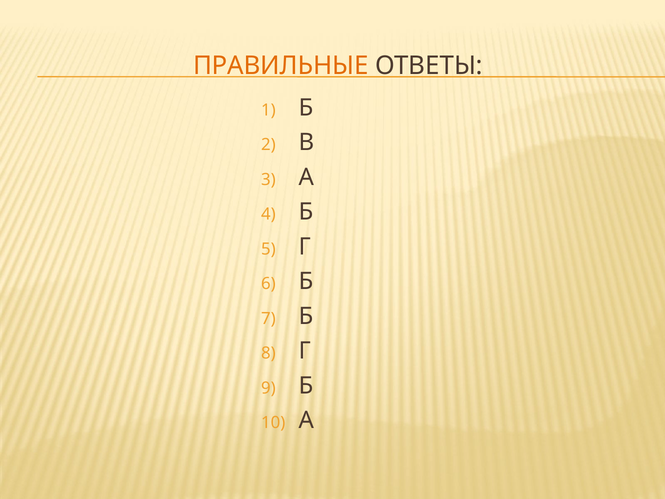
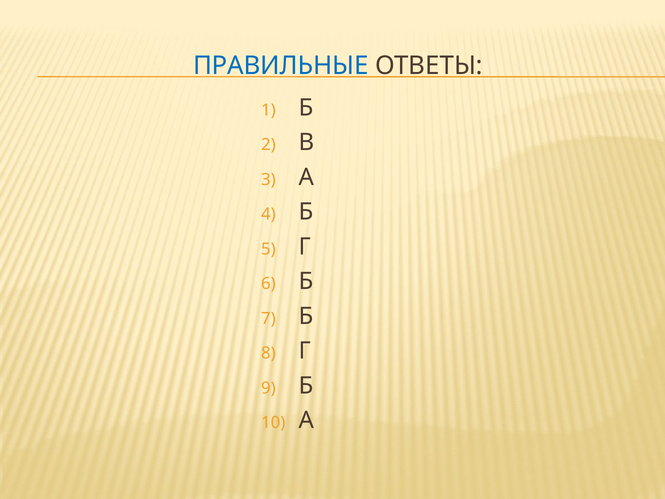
ПРАВИЛЬНЫЕ colour: orange -> blue (281, 66)
